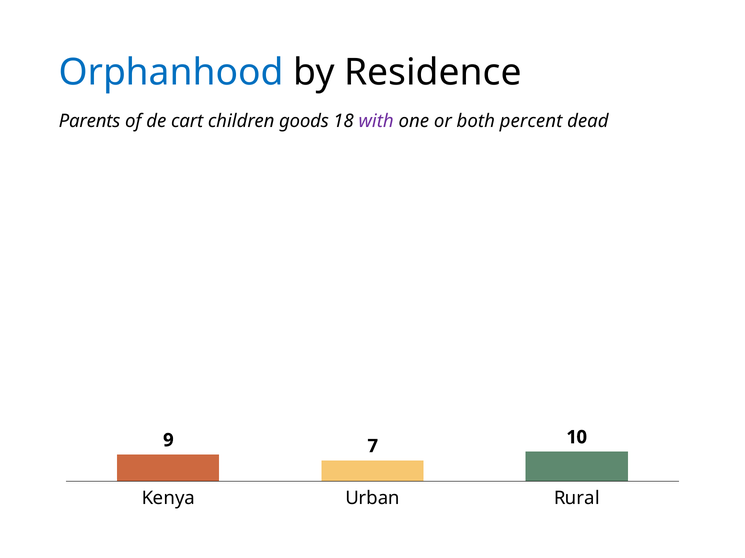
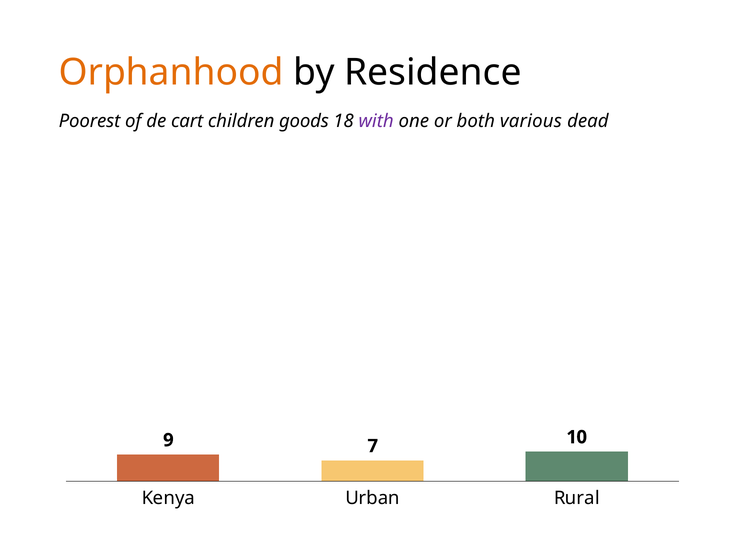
Orphanhood colour: blue -> orange (171, 72)
Parents: Parents -> Poorest (89, 121)
percent: percent -> various (531, 121)
